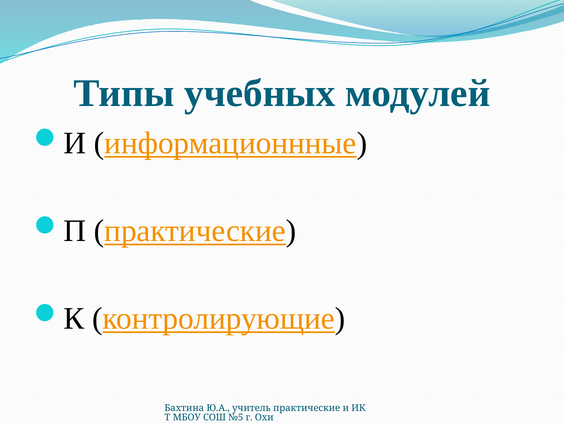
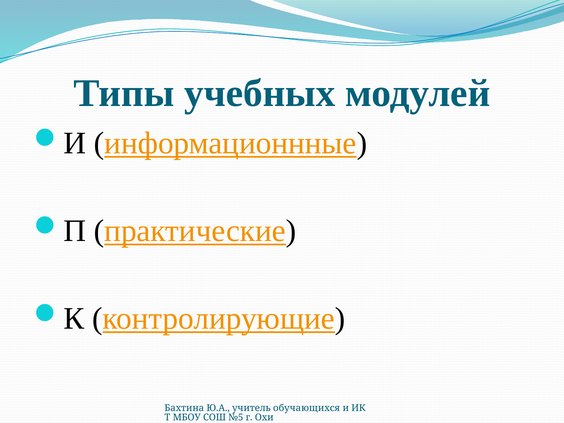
учитель практические: практические -> обучающихся (307, 408)
